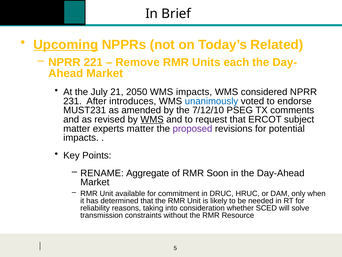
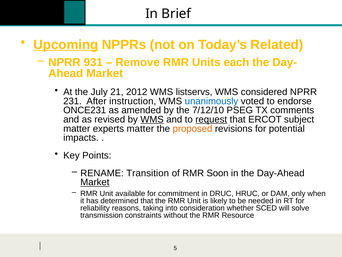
221: 221 -> 931 (93, 62)
2050: 2050 -> 2012 (137, 92)
WMS impacts: impacts -> listservs (194, 92)
introduces: introduces -> instruction (133, 101)
MUST231: MUST231 -> ONCE231 (85, 110)
request underline: none -> present (211, 119)
proposed colour: purple -> orange (192, 128)
Aggregate: Aggregate -> Transition (148, 173)
Market underline: none -> present (95, 182)
